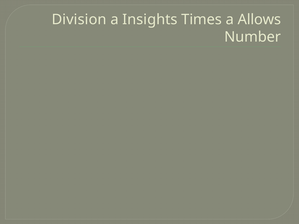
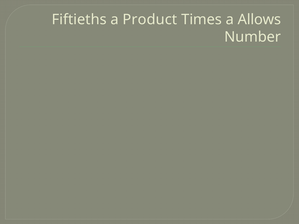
Division: Division -> Fiftieths (79, 19)
Insights: Insights -> Product (150, 19)
